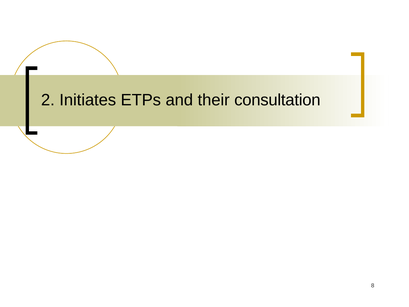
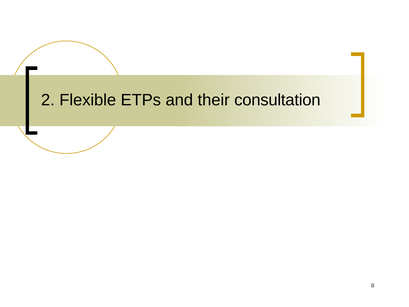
Initiates: Initiates -> Flexible (88, 100)
